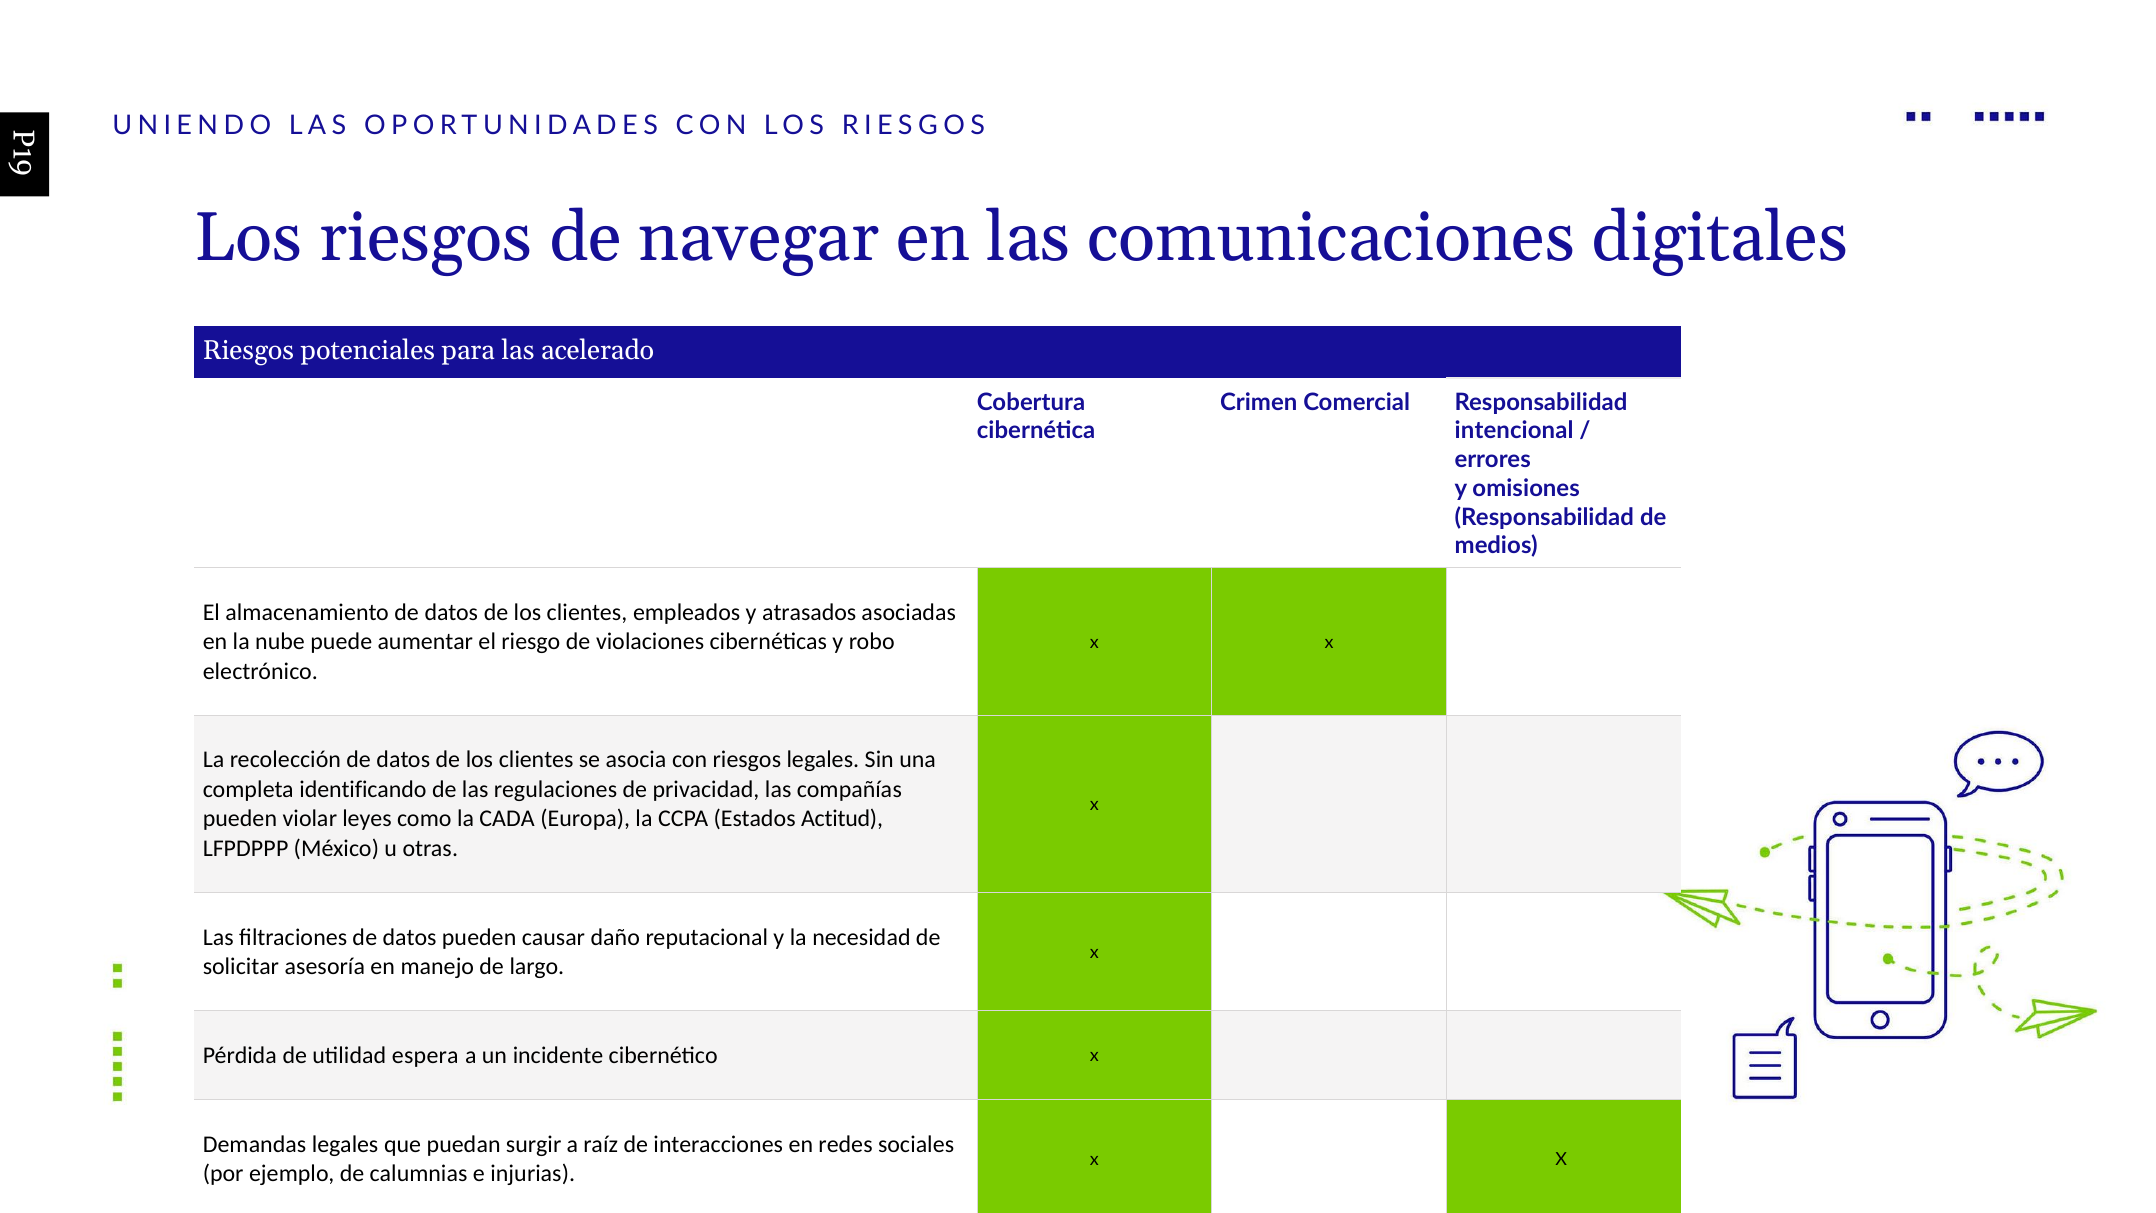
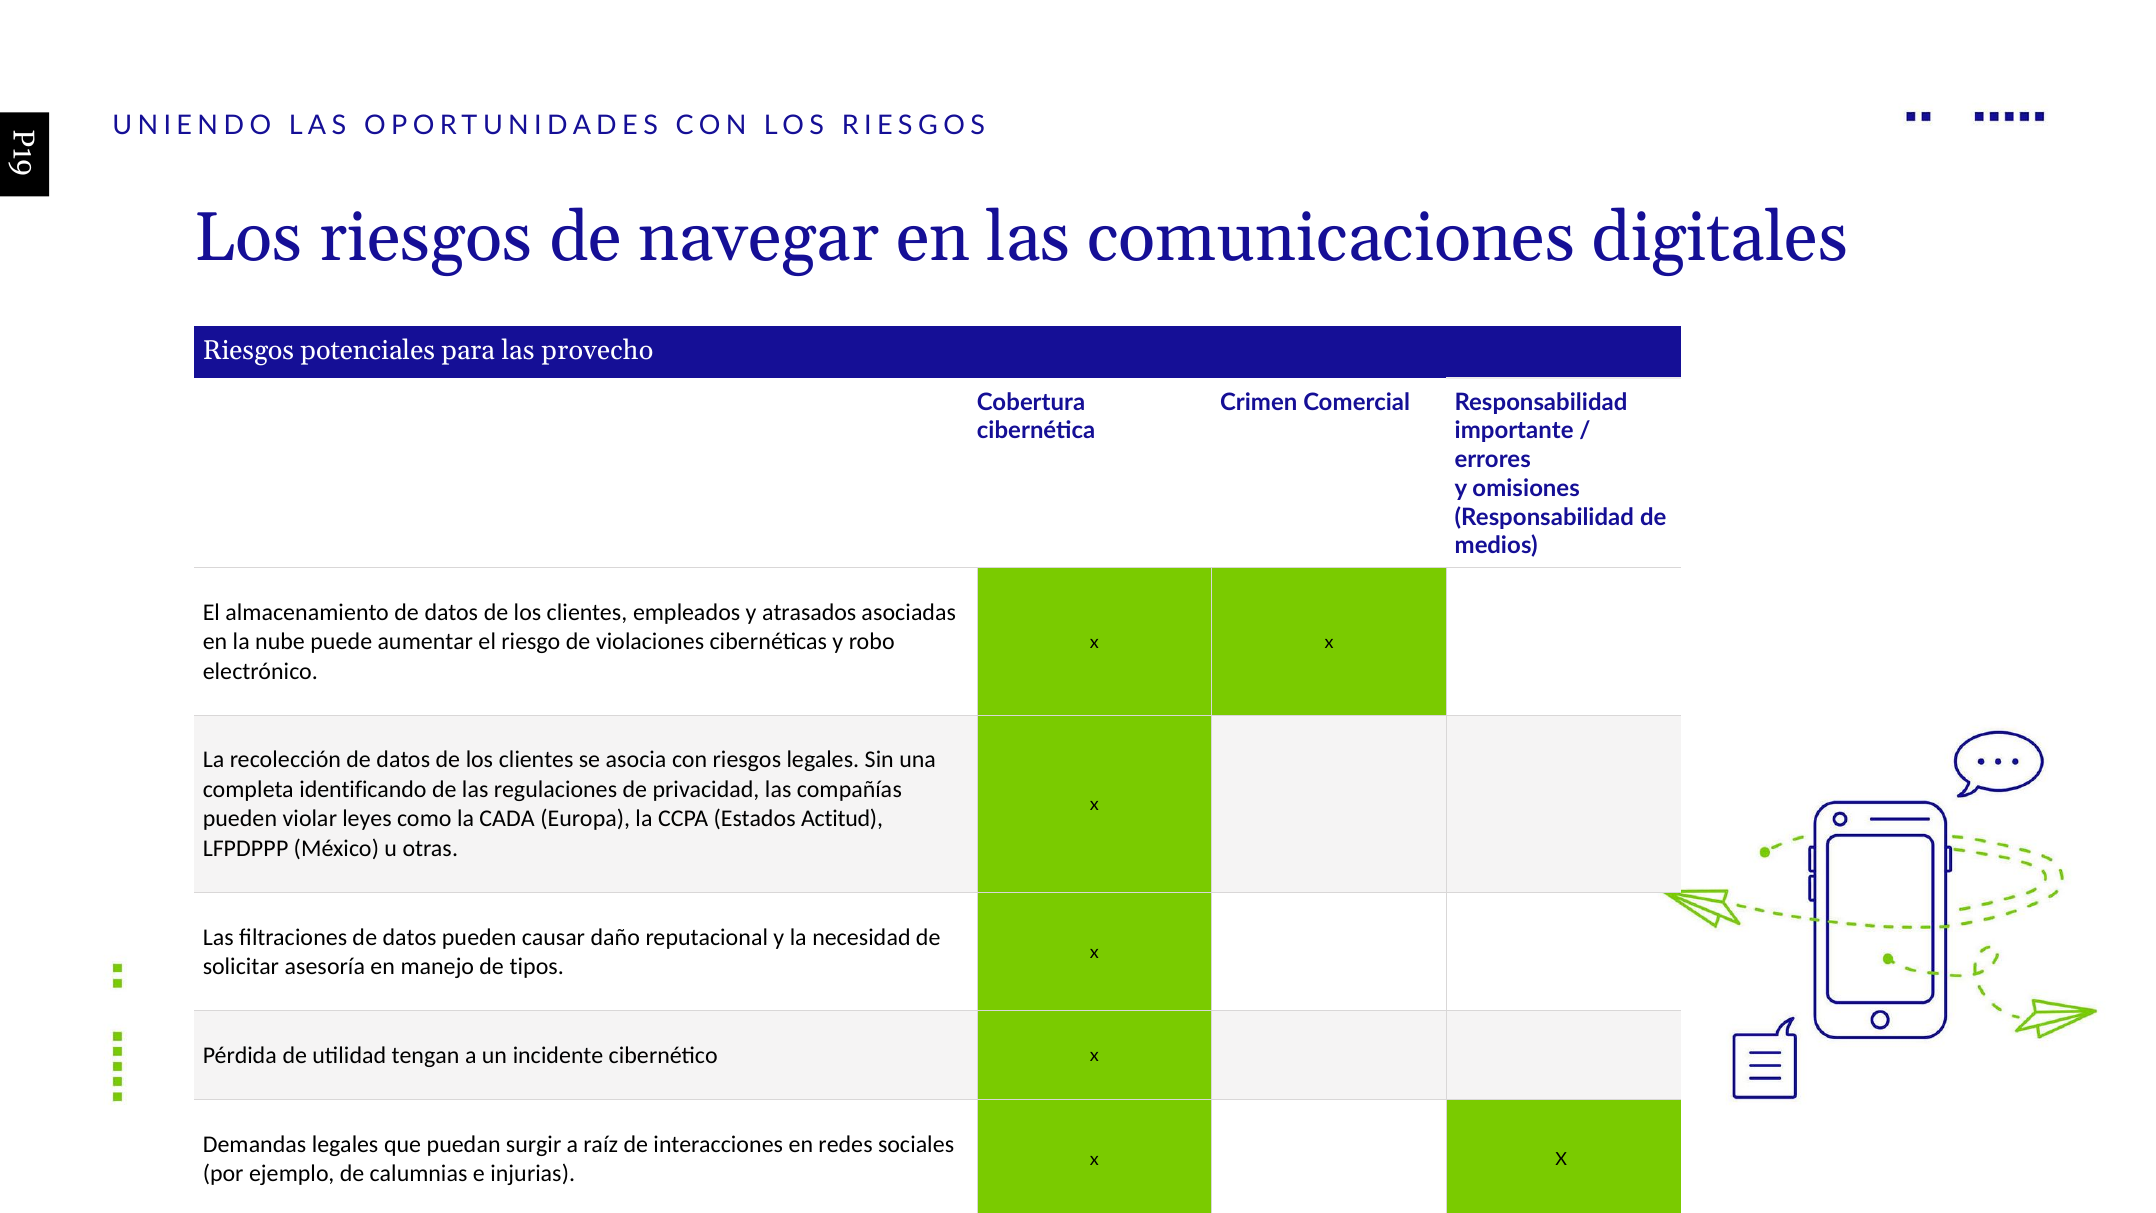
acelerado: acelerado -> provecho (598, 351)
intencional: intencional -> importante (1514, 431)
largo: largo -> tipos (537, 967)
espera: espera -> tengan (425, 1055)
